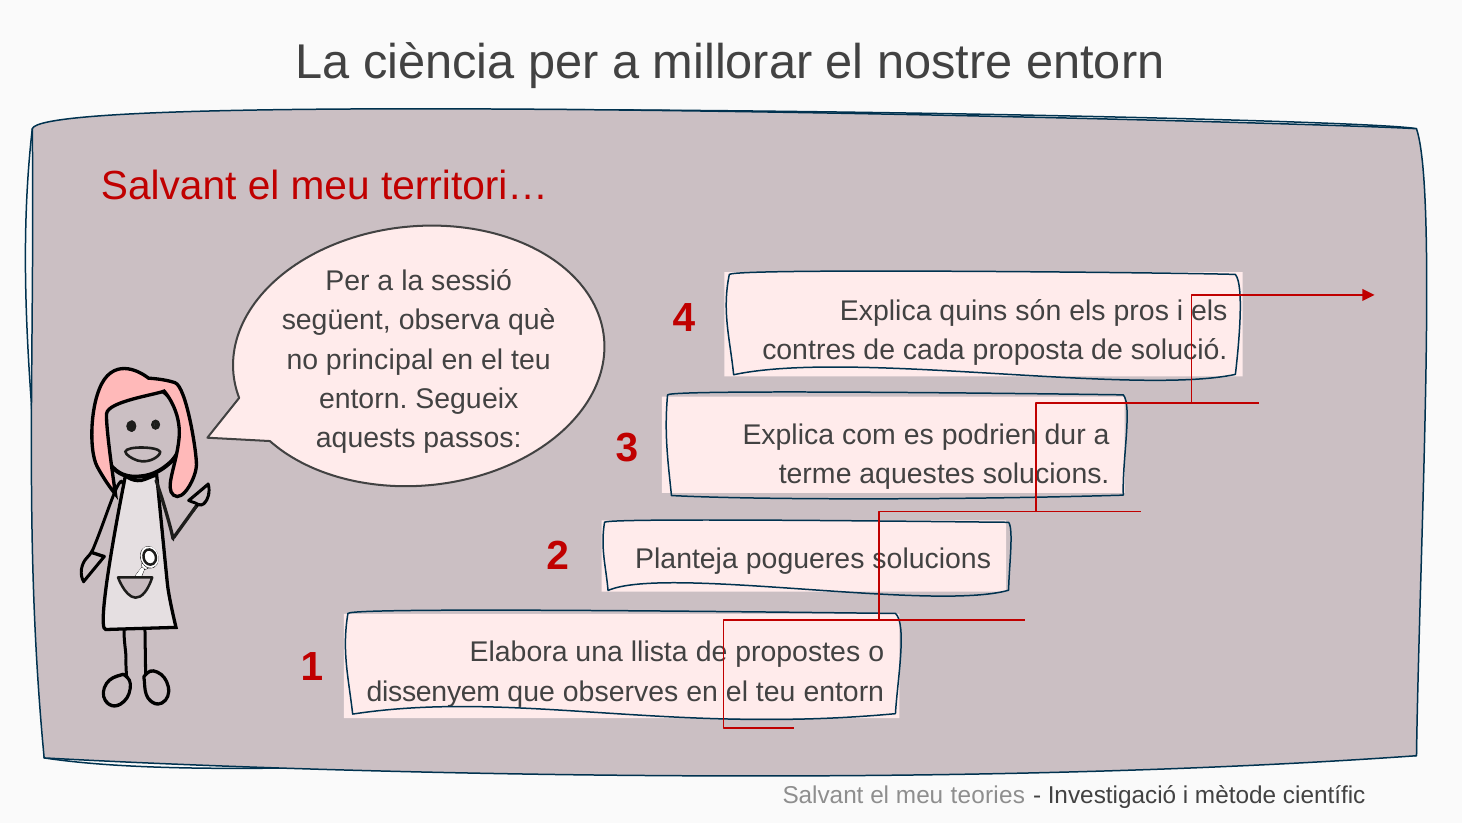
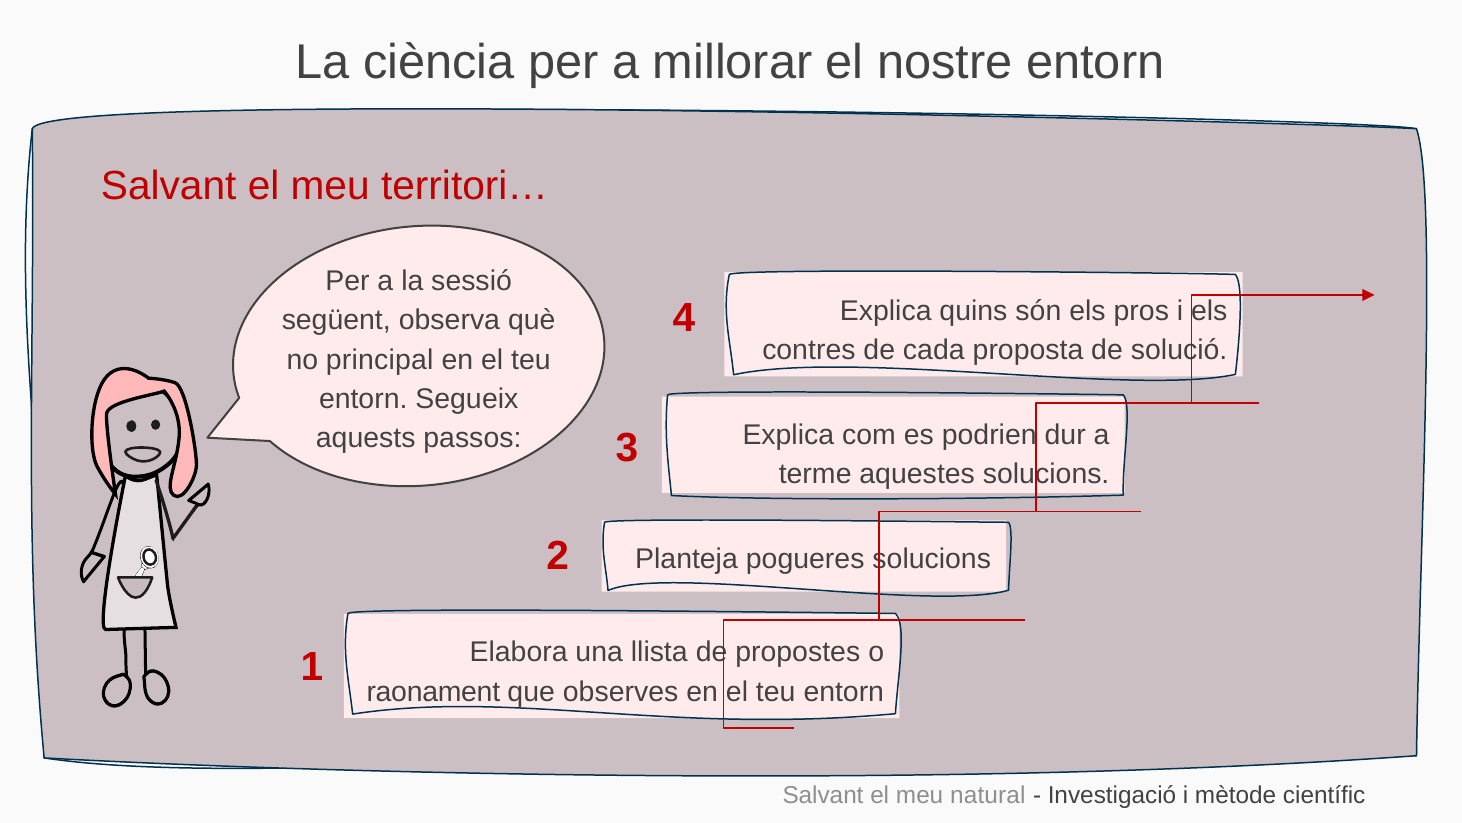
dissenyem: dissenyem -> raonament (433, 691)
teories: teories -> natural (988, 795)
